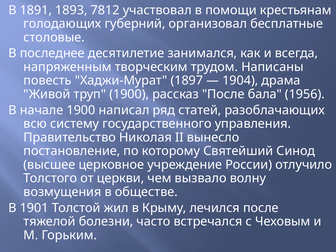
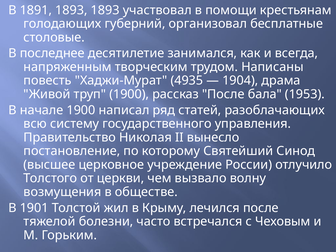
1893 7812: 7812 -> 1893 (105, 10)
1897: 1897 -> 4935 (187, 81)
1956: 1956 -> 1953 (305, 94)
